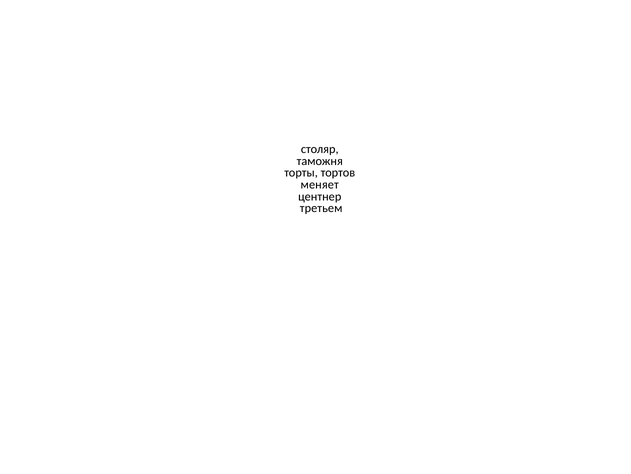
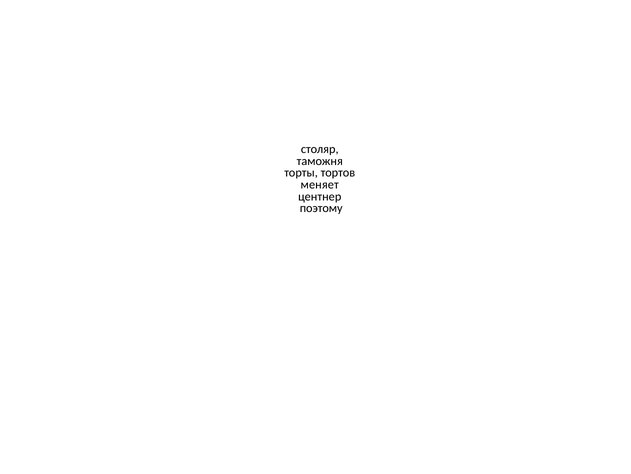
третьем: третьем -> поэтому (321, 208)
